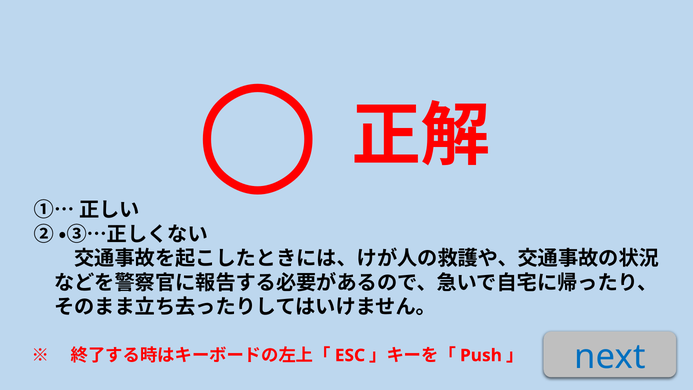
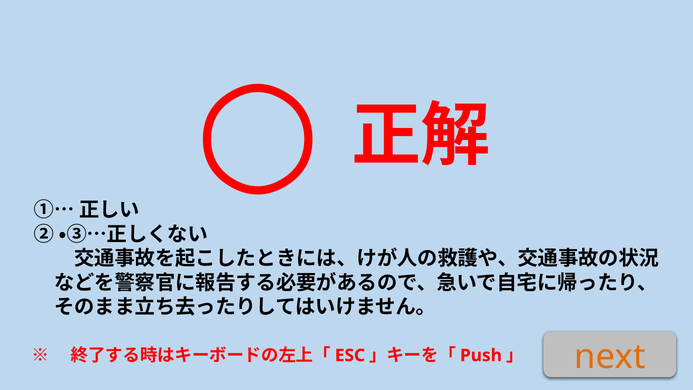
next colour: blue -> orange (610, 357)
